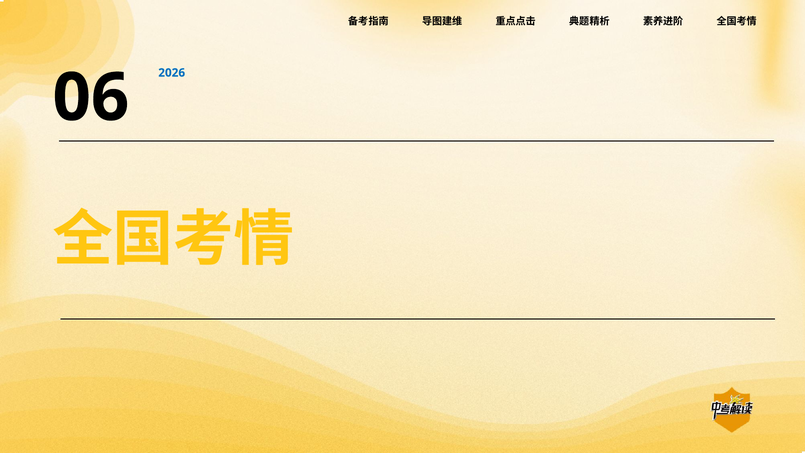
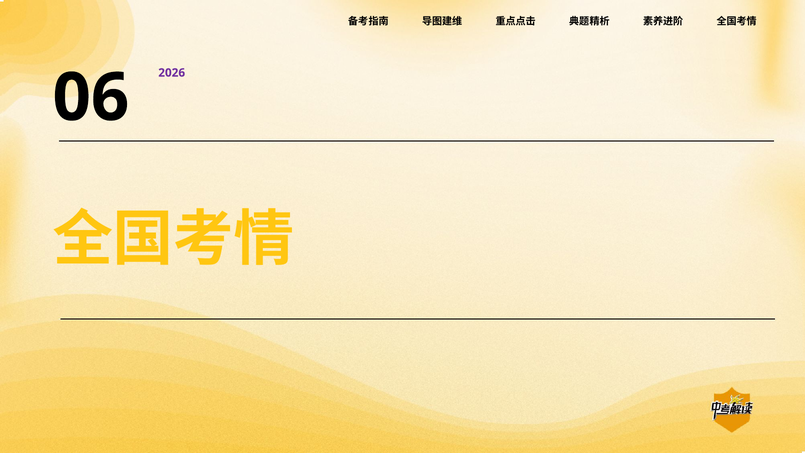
2026 colour: blue -> purple (172, 73)
